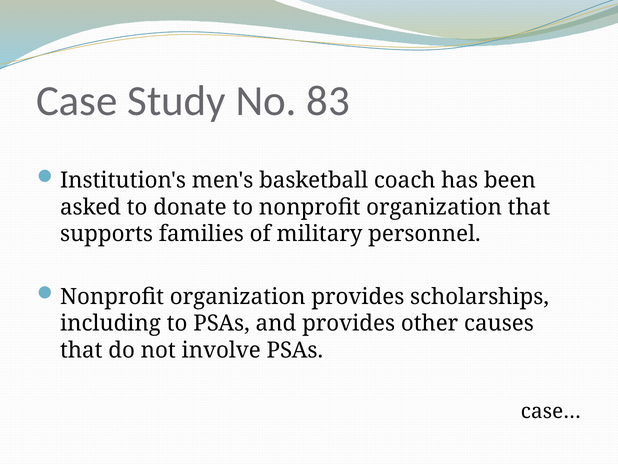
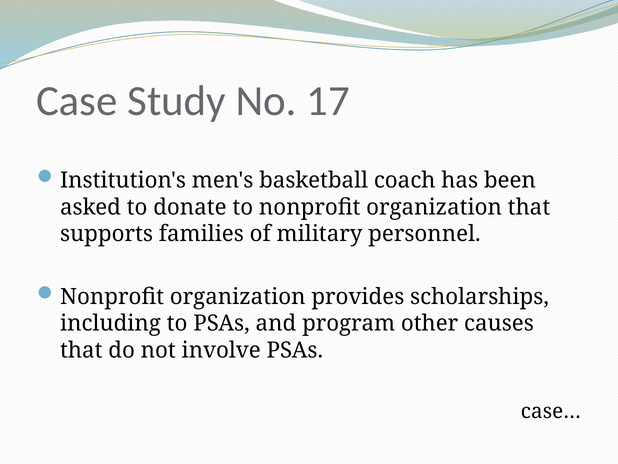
83: 83 -> 17 (328, 101)
and provides: provides -> program (349, 323)
